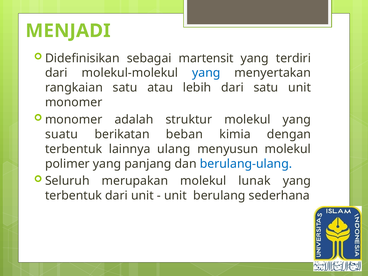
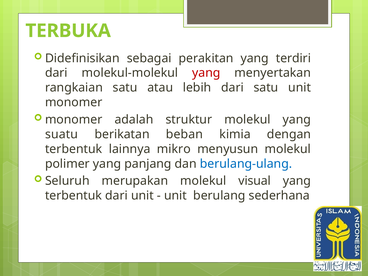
MENJADI: MENJADI -> TERBUKA (68, 31)
martensit: martensit -> perakitan (206, 58)
yang colour: blue -> red (206, 73)
ulang: ulang -> mikro (174, 149)
lunak: lunak -> visual (255, 181)
